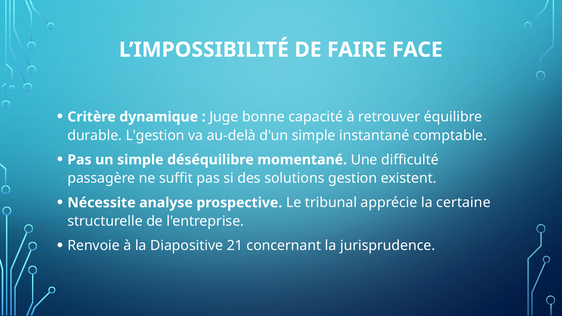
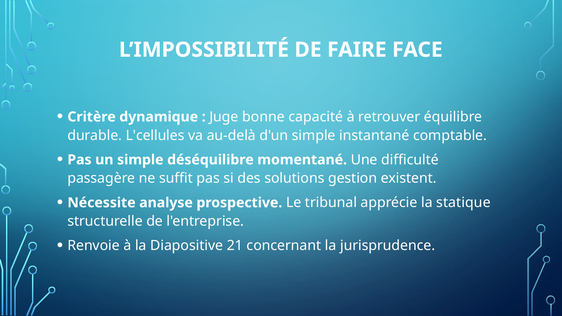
L'gestion: L'gestion -> L'cellules (155, 135)
certaine: certaine -> statique (463, 203)
